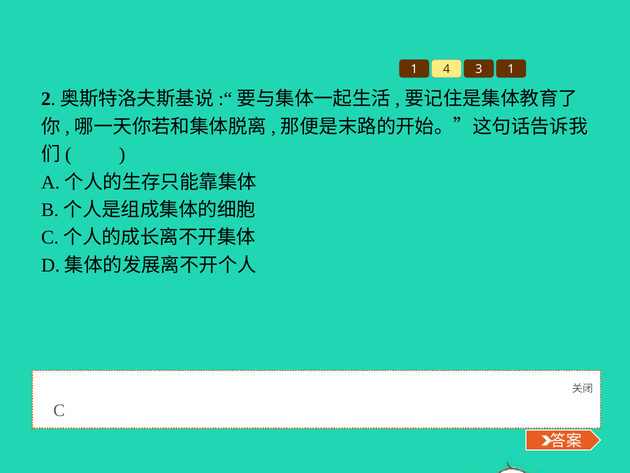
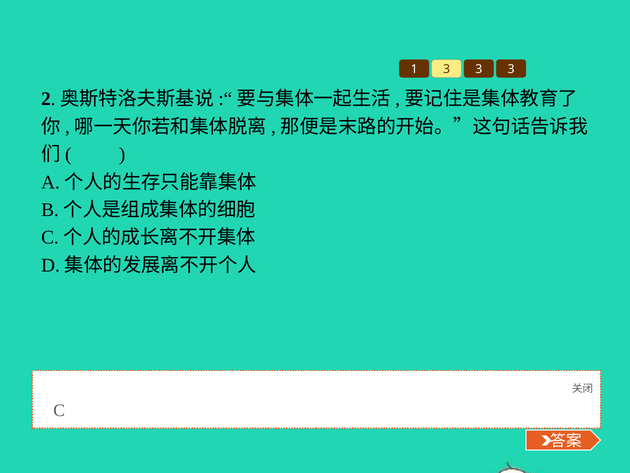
1 4: 4 -> 3 (447, 69)
1: 1 -> 3 (511, 69)
